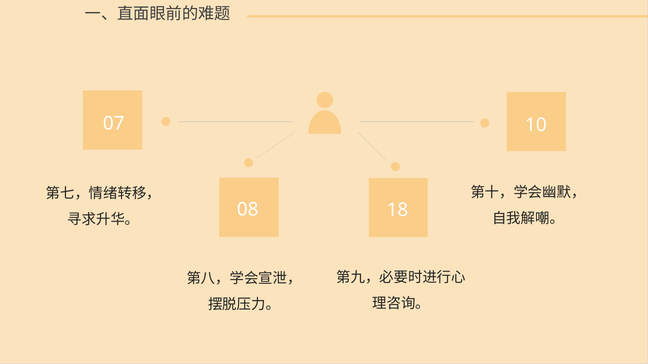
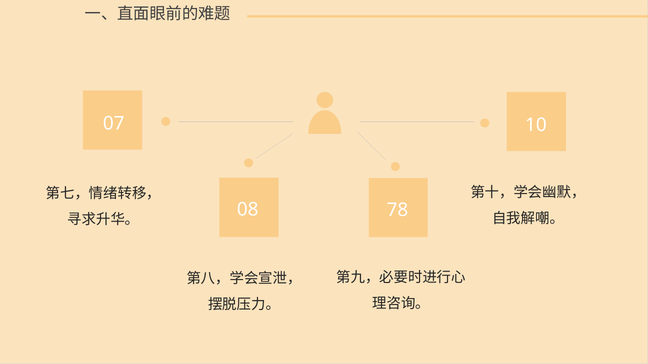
18: 18 -> 78 (397, 210)
